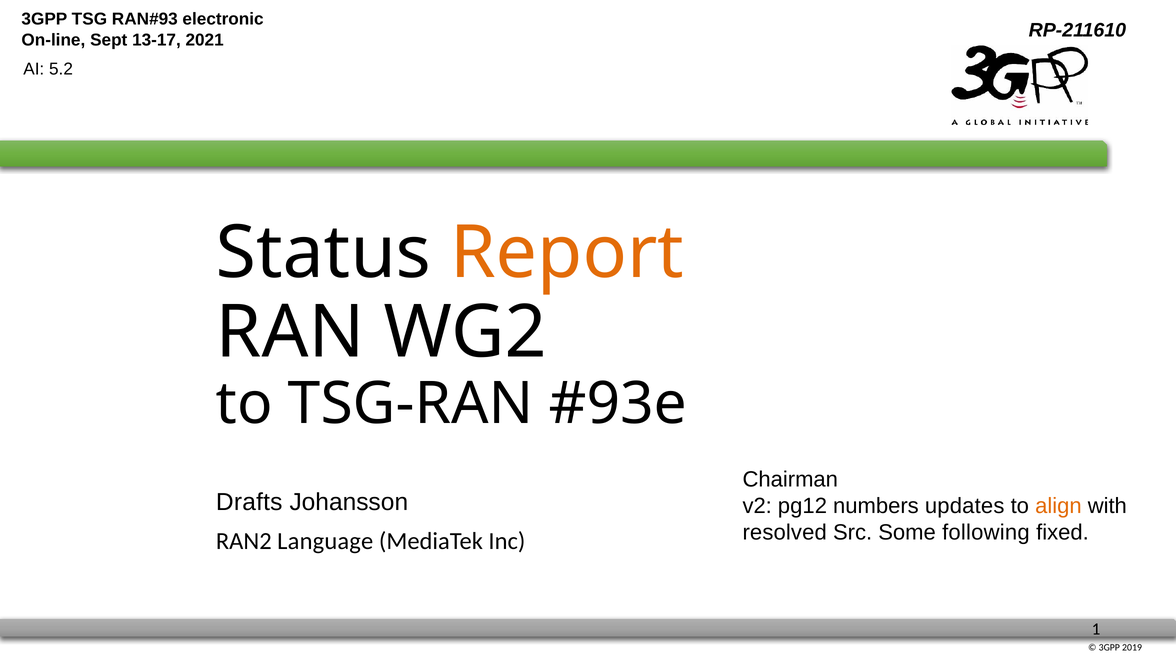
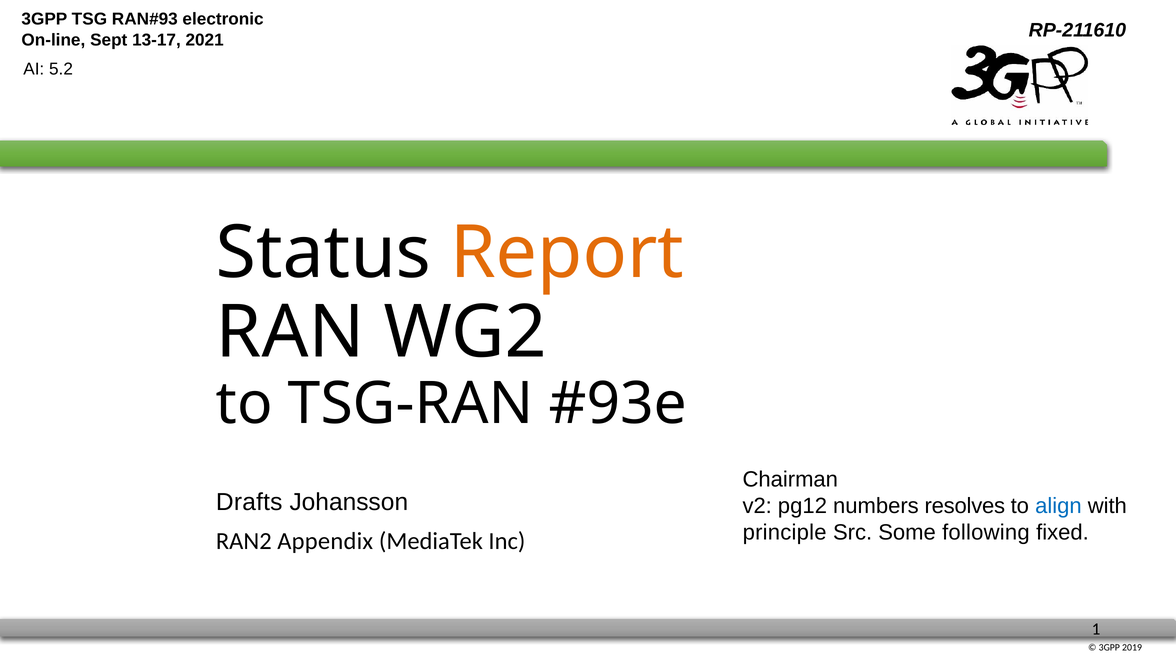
updates: updates -> resolves (965, 506)
align colour: orange -> blue (1058, 506)
resolved: resolved -> principle (785, 532)
Language: Language -> Appendix (325, 541)
